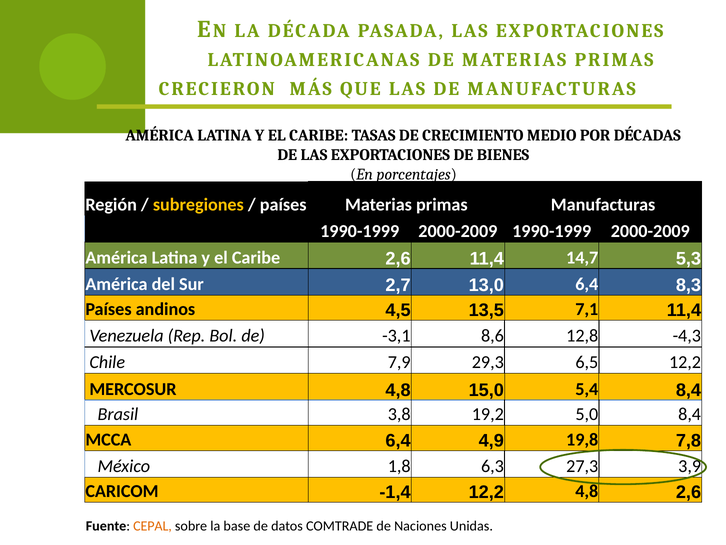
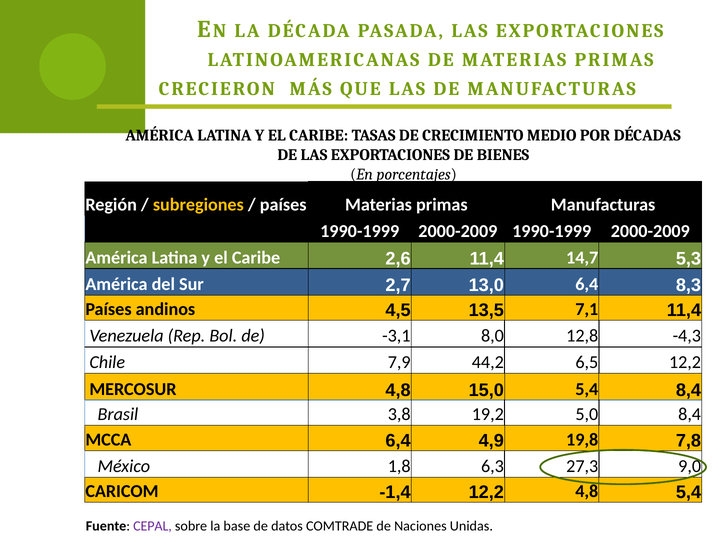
8,6: 8,6 -> 8,0 (492, 336)
29,3: 29,3 -> 44,2 (488, 362)
3,9: 3,9 -> 9,0 (690, 466)
4,8 2,6: 2,6 -> 5,4 (688, 492)
CEPAL colour: orange -> purple (153, 525)
